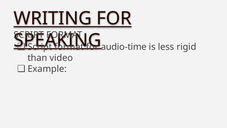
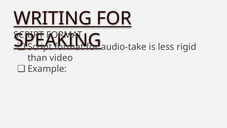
audio-time: audio-time -> audio-take (124, 47)
